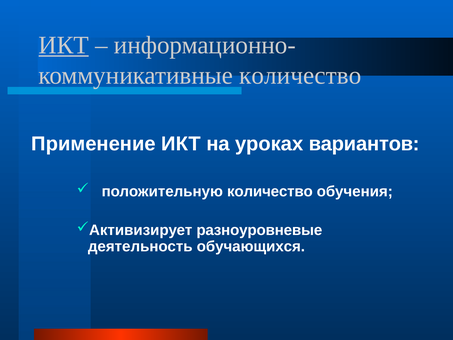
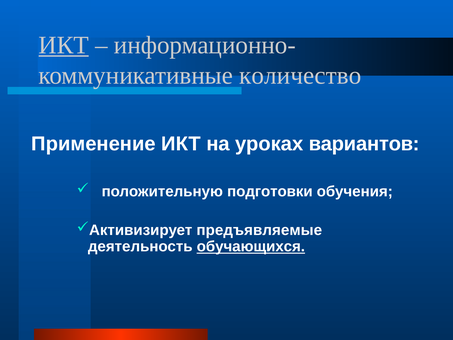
положительную количество: количество -> подготовки (270, 192)
разноуровневые: разноуровневые -> предъявляемые (259, 230)
обучающихся underline: none -> present (251, 246)
